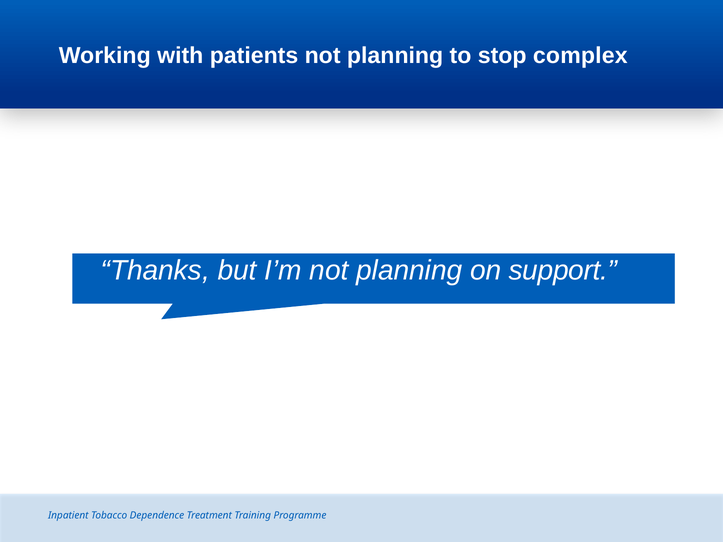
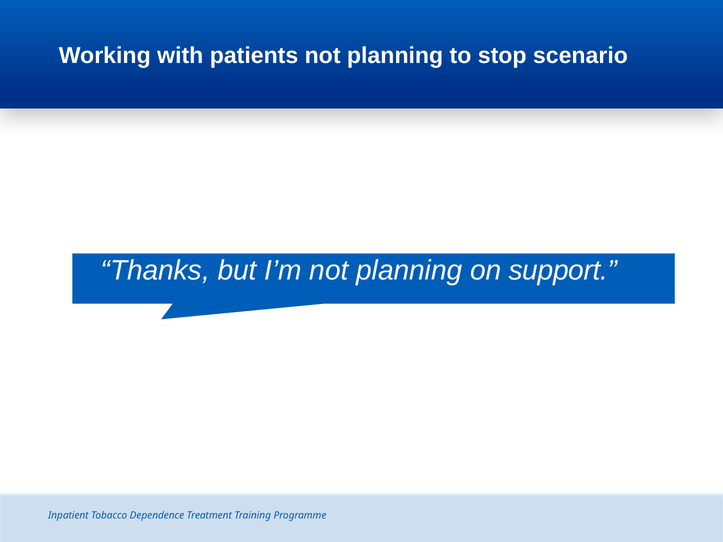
complex: complex -> scenario (580, 56)
